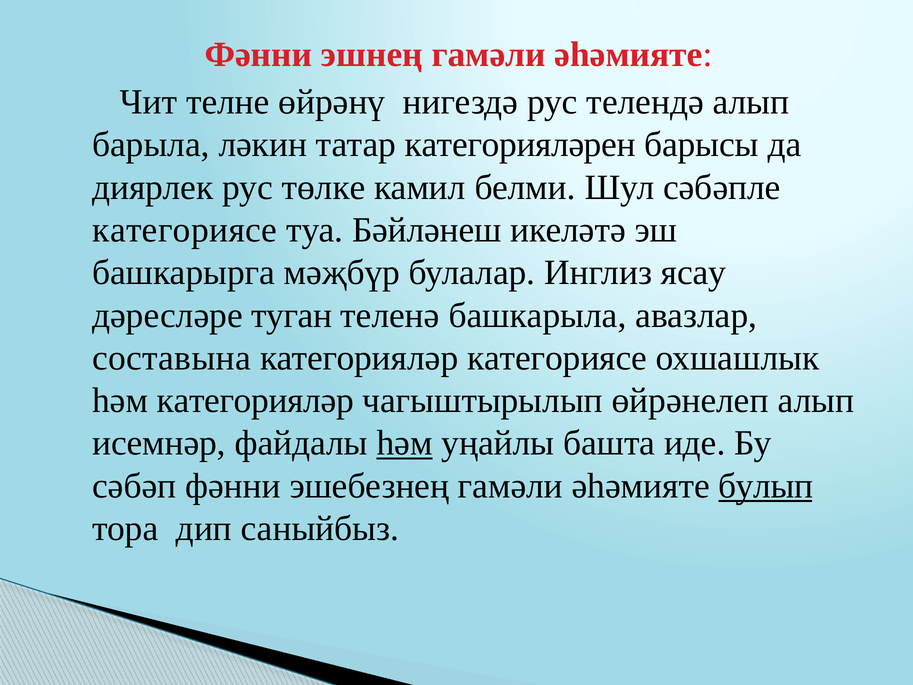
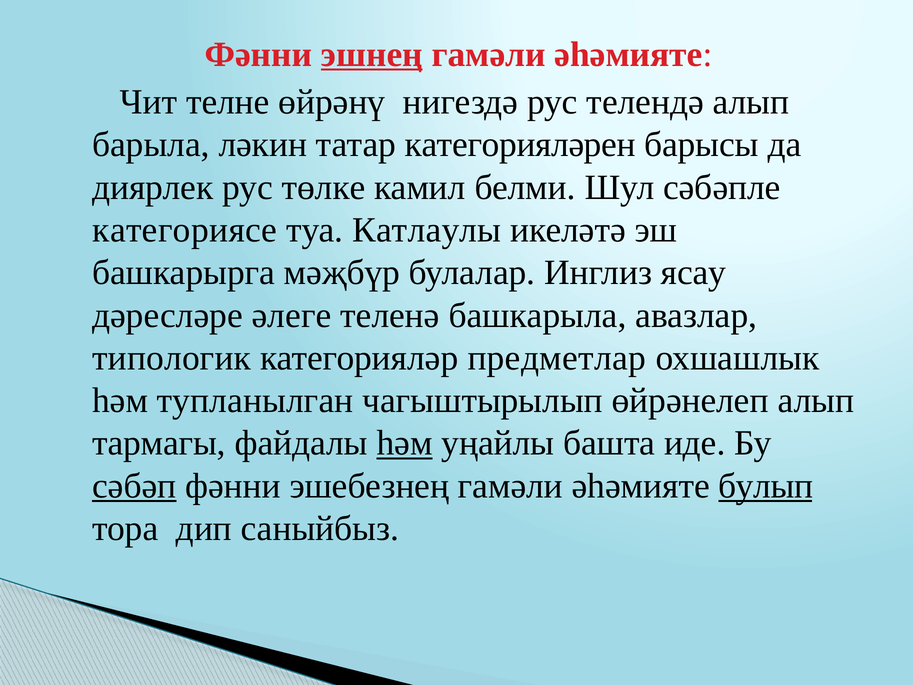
эшнең underline: none -> present (372, 54)
Бәйләнеш: Бәйләнеш -> Катлаулы (427, 230)
туган: туган -> әлеге (292, 315)
составына: составына -> типологик (172, 358)
категорияләр категориясе: категориясе -> предметлар (557, 358)
һәм категорияләр: категорияләр -> тупланылган (255, 400)
исемнәр: исемнәр -> тармагы (159, 443)
сәбәп underline: none -> present (134, 486)
